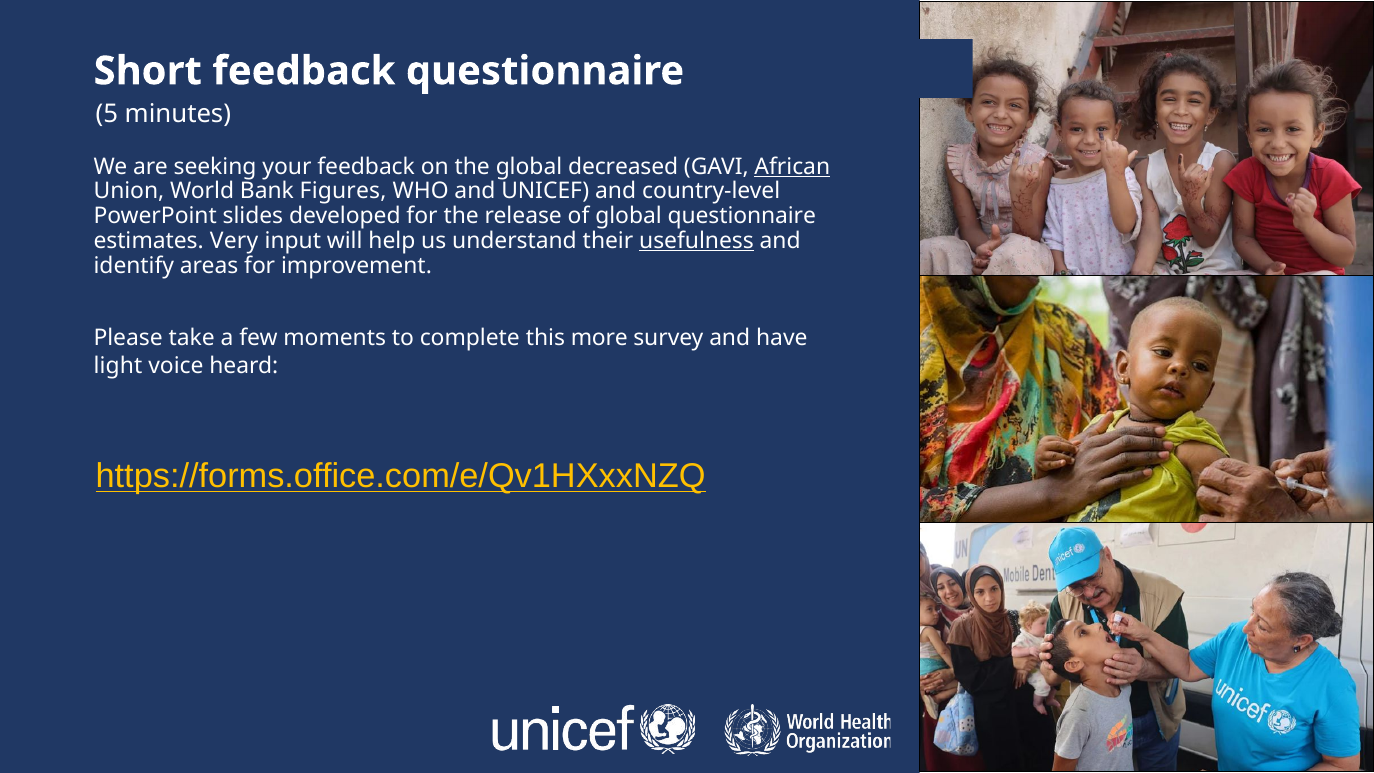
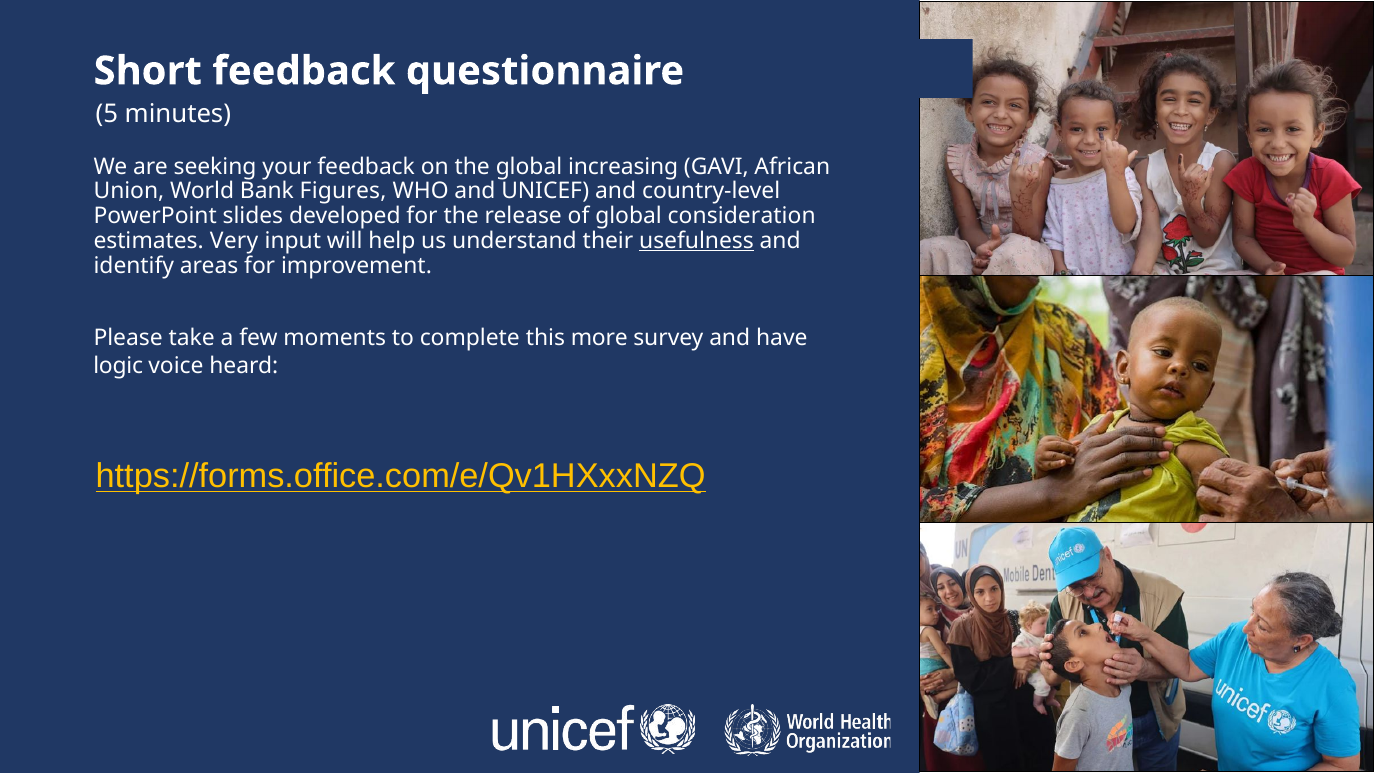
decreased: decreased -> increasing (623, 167)
African underline: present -> none (792, 167)
global questionnaire: questionnaire -> consideration (742, 216)
light: light -> logic (118, 366)
